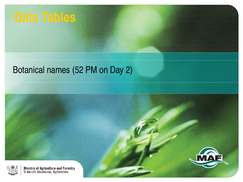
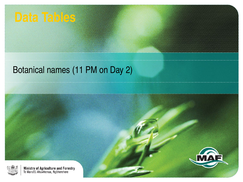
52: 52 -> 11 (78, 70)
